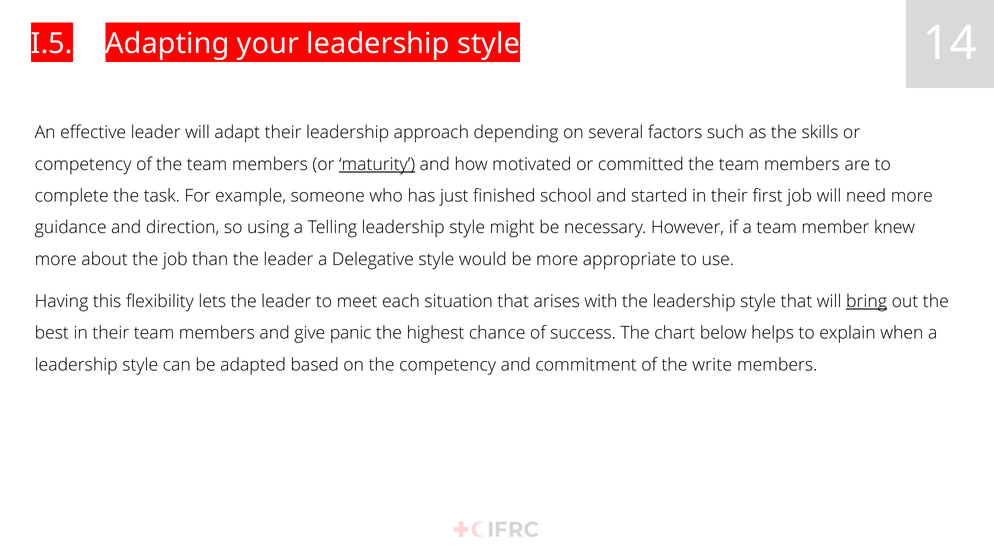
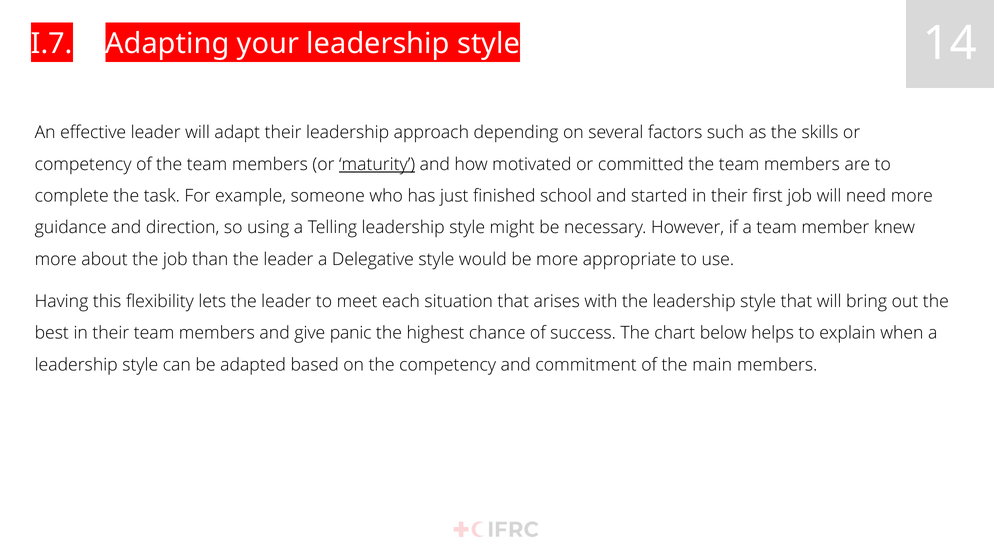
I.5: I.5 -> I.7 (52, 44)
bring underline: present -> none (867, 301)
write: write -> main (712, 365)
